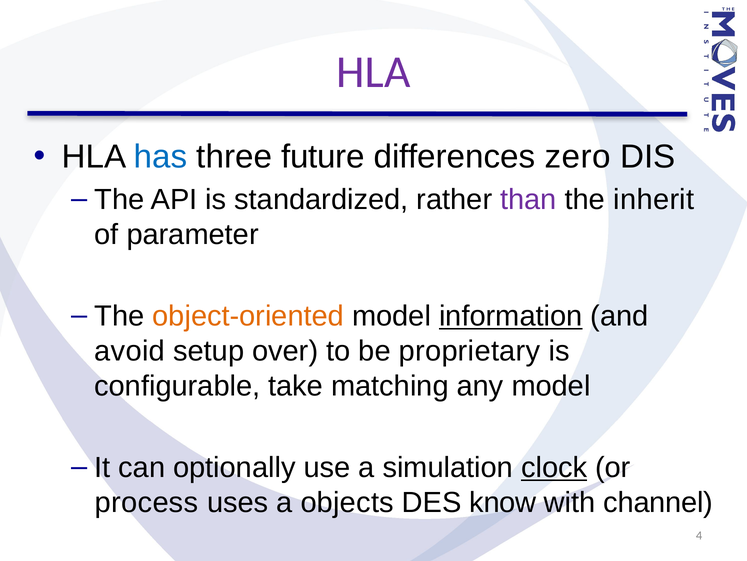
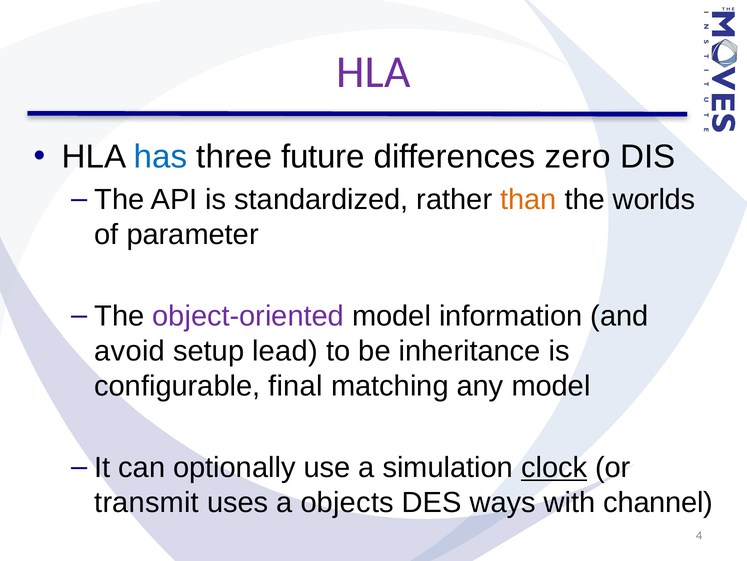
than colour: purple -> orange (528, 200)
inherit: inherit -> worlds (654, 200)
object-oriented colour: orange -> purple (248, 316)
information underline: present -> none (511, 316)
over: over -> lead (285, 351)
proprietary: proprietary -> inheritance (470, 351)
take: take -> final (296, 386)
process: process -> transmit (147, 502)
know: know -> ways (503, 502)
